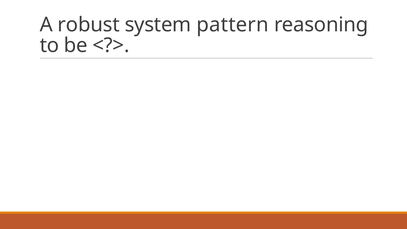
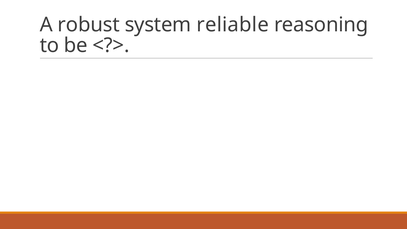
pattern: pattern -> reliable (233, 25)
